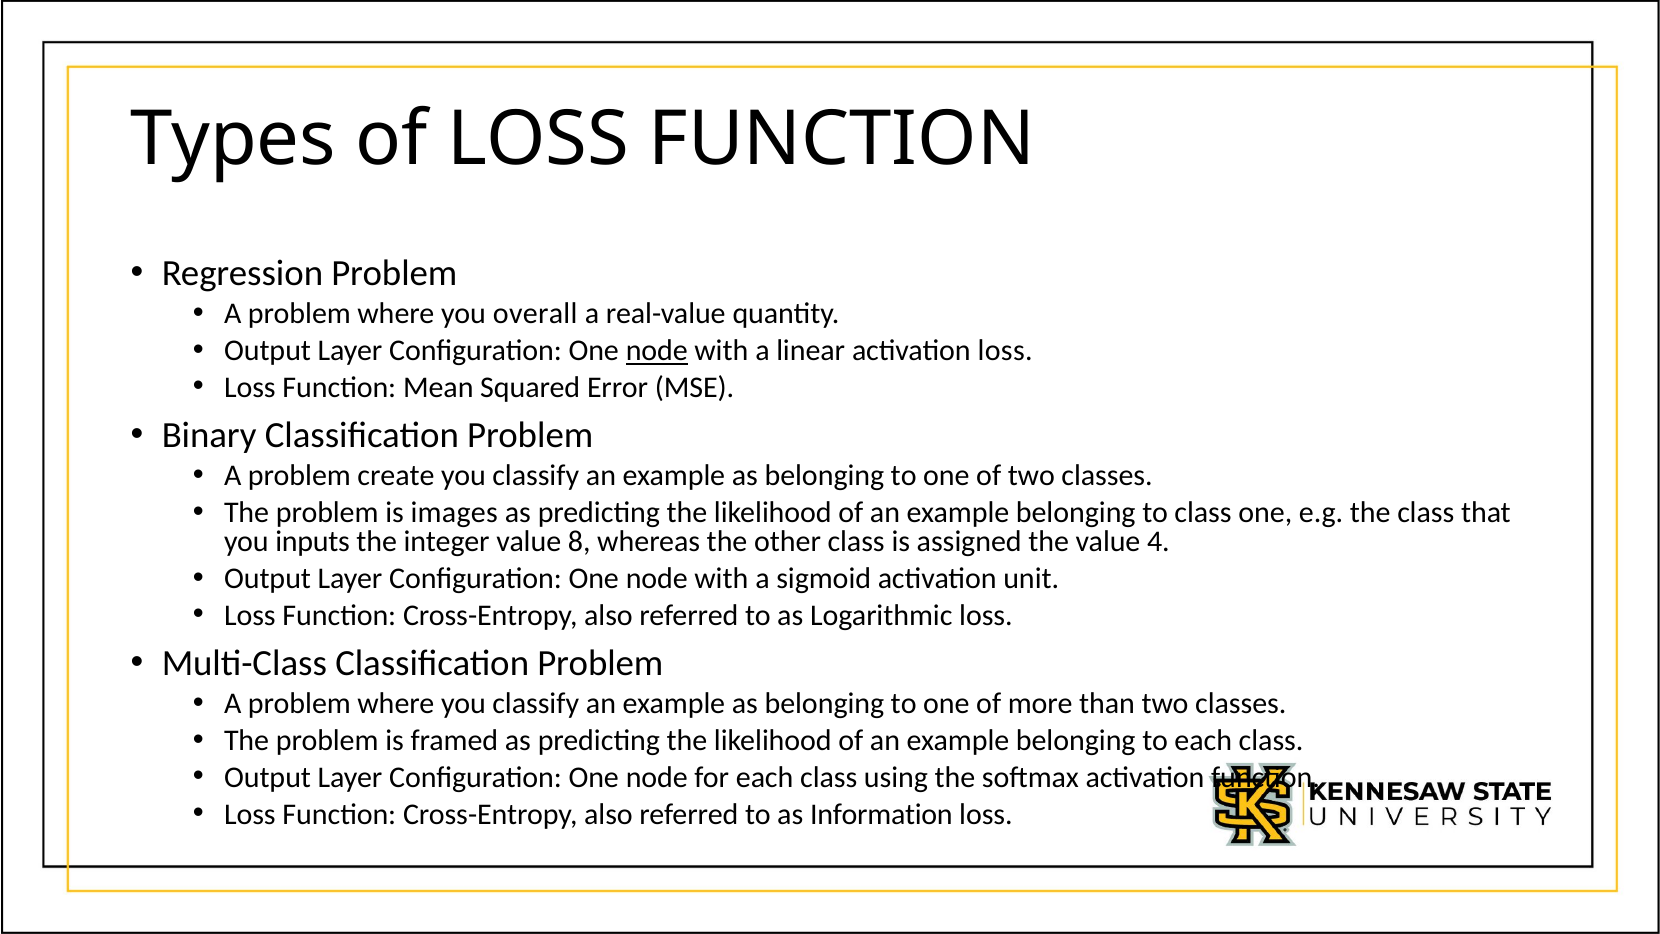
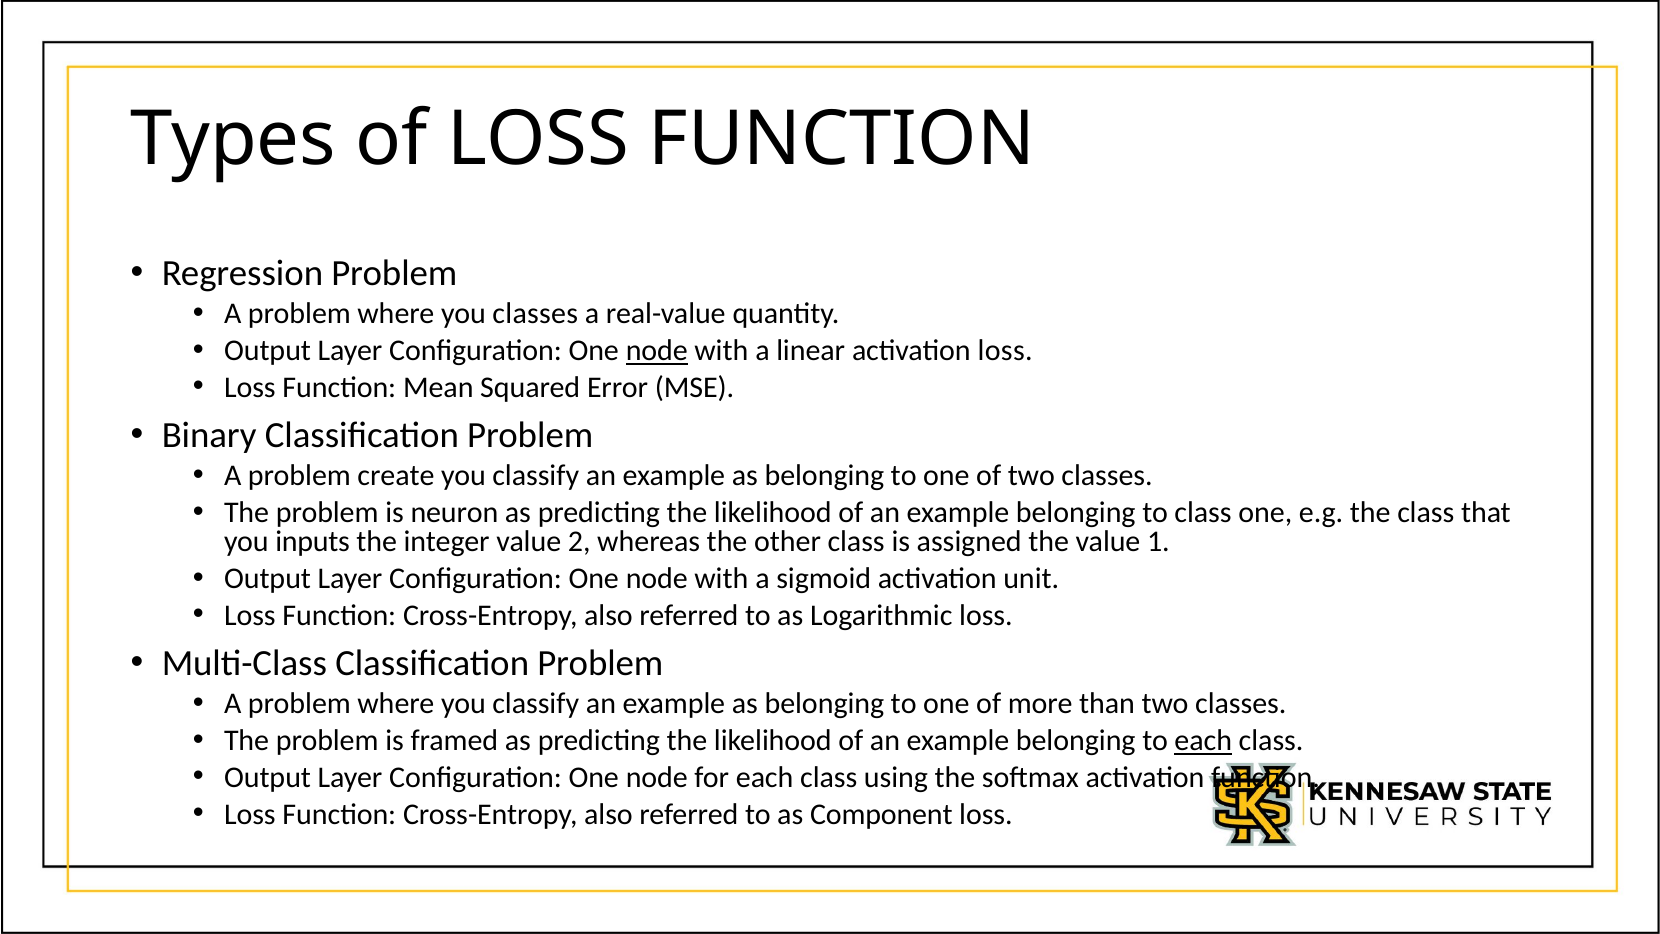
you overall: overall -> classes (535, 314)
images: images -> neuron (454, 513)
8: 8 -> 2 (579, 542)
4: 4 -> 1 (1158, 542)
each underline: none -> present (1203, 741)
Information: Information -> Component (881, 814)
